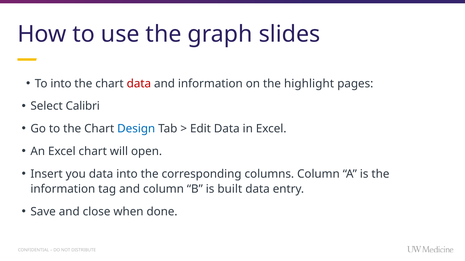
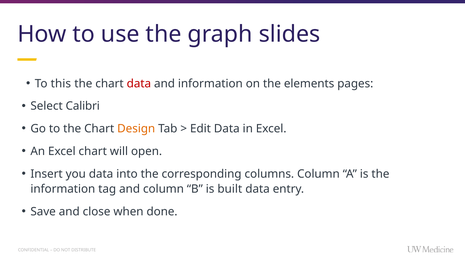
To into: into -> this (61, 84)
highlight: highlight -> elements (309, 84)
Design colour: blue -> orange (136, 129)
